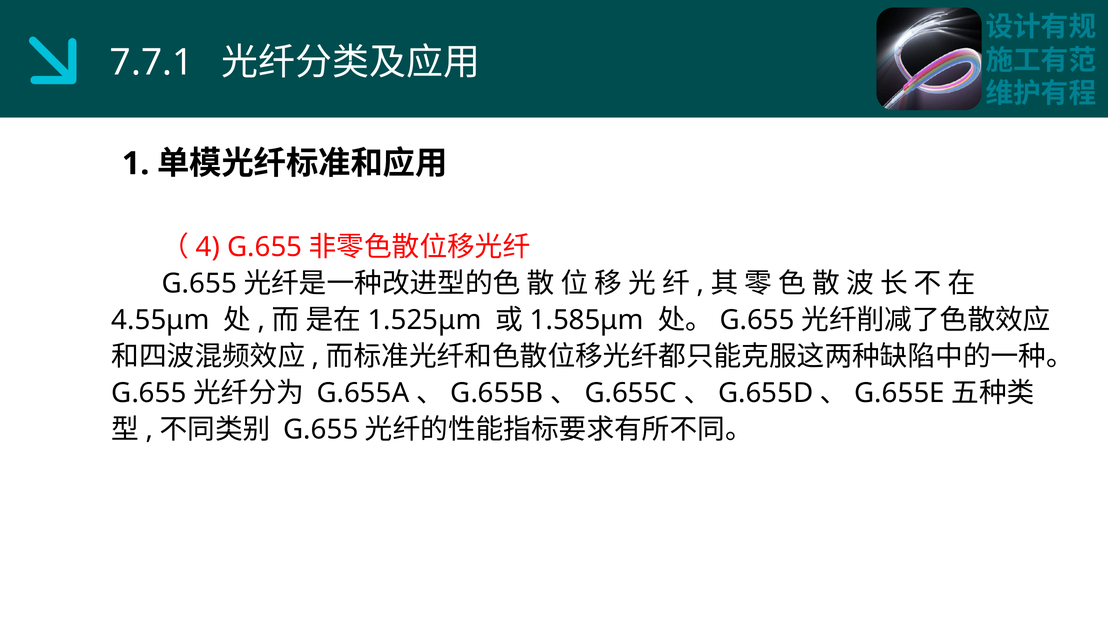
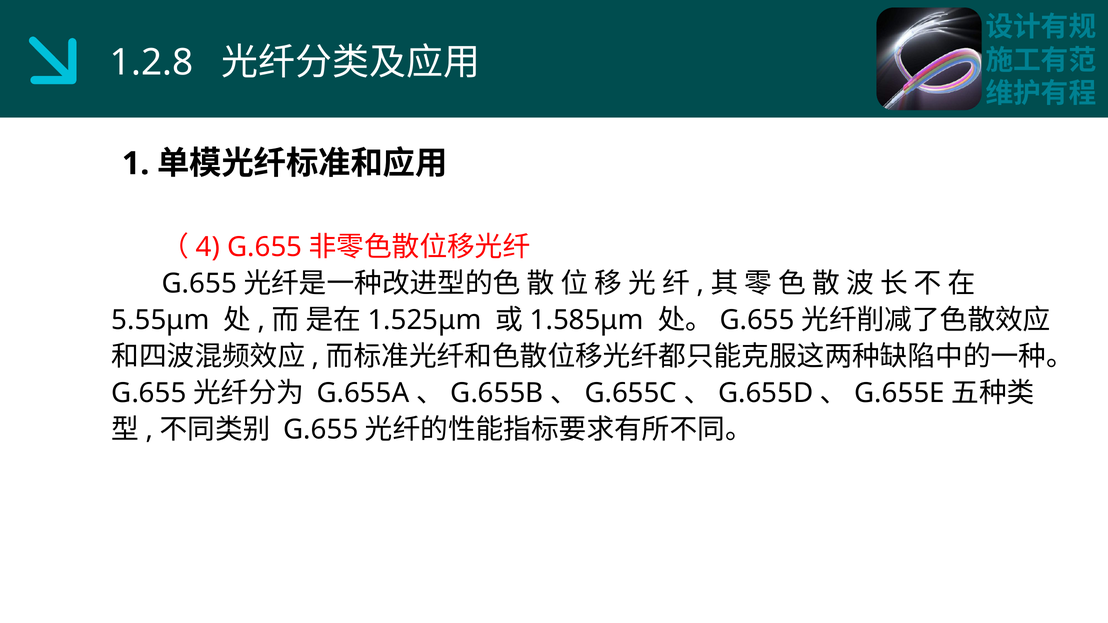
7.7.1: 7.7.1 -> 1.2.8 (152, 63)
4.55μm: 4.55μm -> 5.55μm (161, 320)
